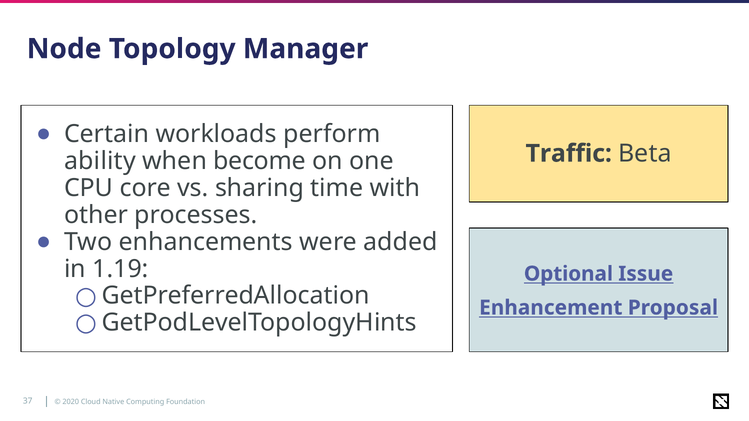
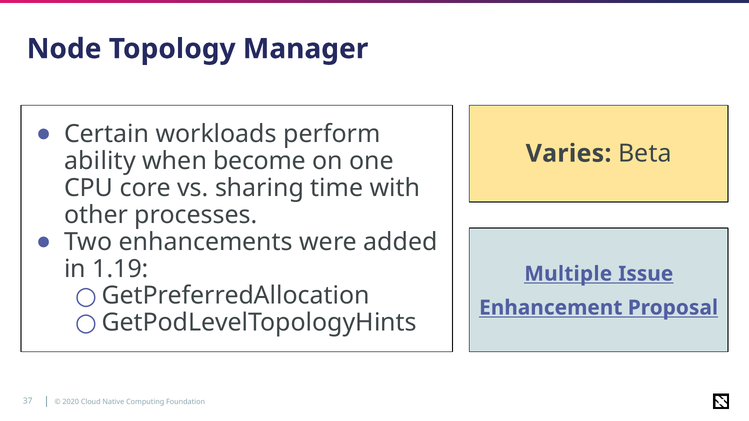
Traffic: Traffic -> Varies (569, 154)
Optional: Optional -> Multiple (568, 274)
